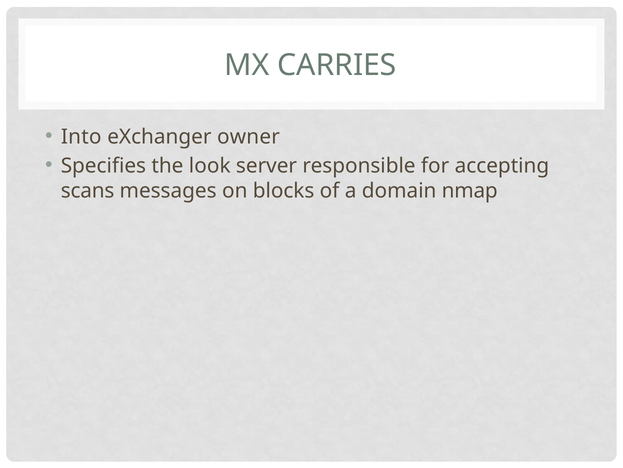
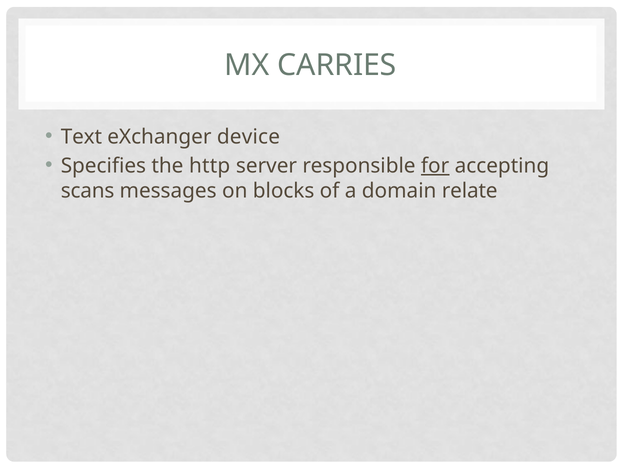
Into: Into -> Text (81, 136)
owner: owner -> device (248, 136)
look: look -> http (210, 165)
for underline: none -> present (435, 165)
nmap: nmap -> relate (470, 190)
